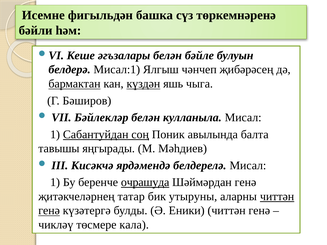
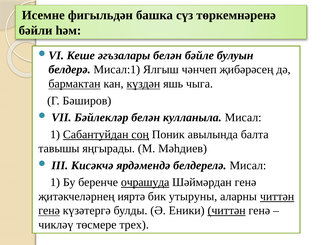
татар: татар -> ияртә (131, 197)
читтән underline: none -> present (227, 211)
кала: кала -> трех (134, 225)
